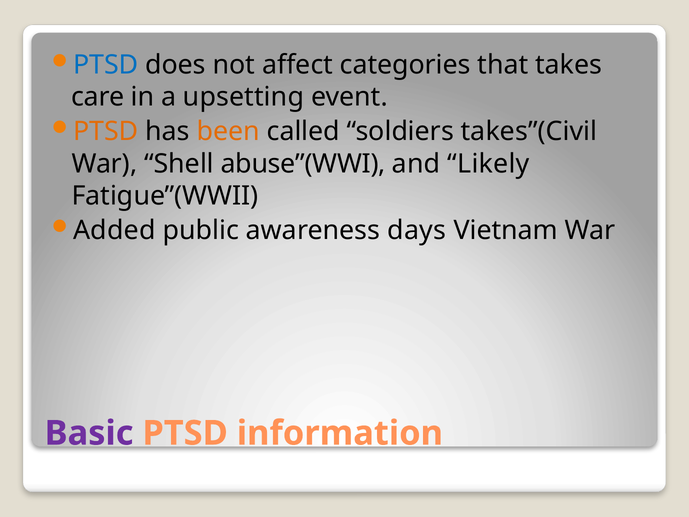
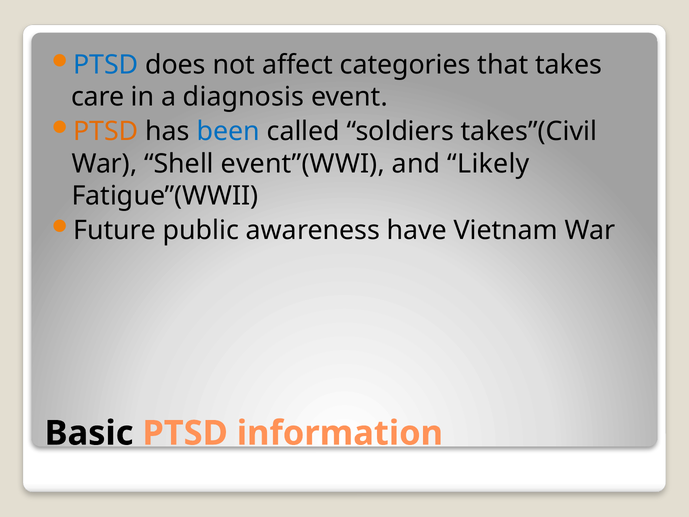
upsetting: upsetting -> diagnosis (244, 97)
been colour: orange -> blue (228, 132)
abuse”(WWI: abuse”(WWI -> event”(WWI (303, 164)
Added: Added -> Future (115, 230)
days: days -> have (417, 230)
Basic colour: purple -> black (89, 433)
